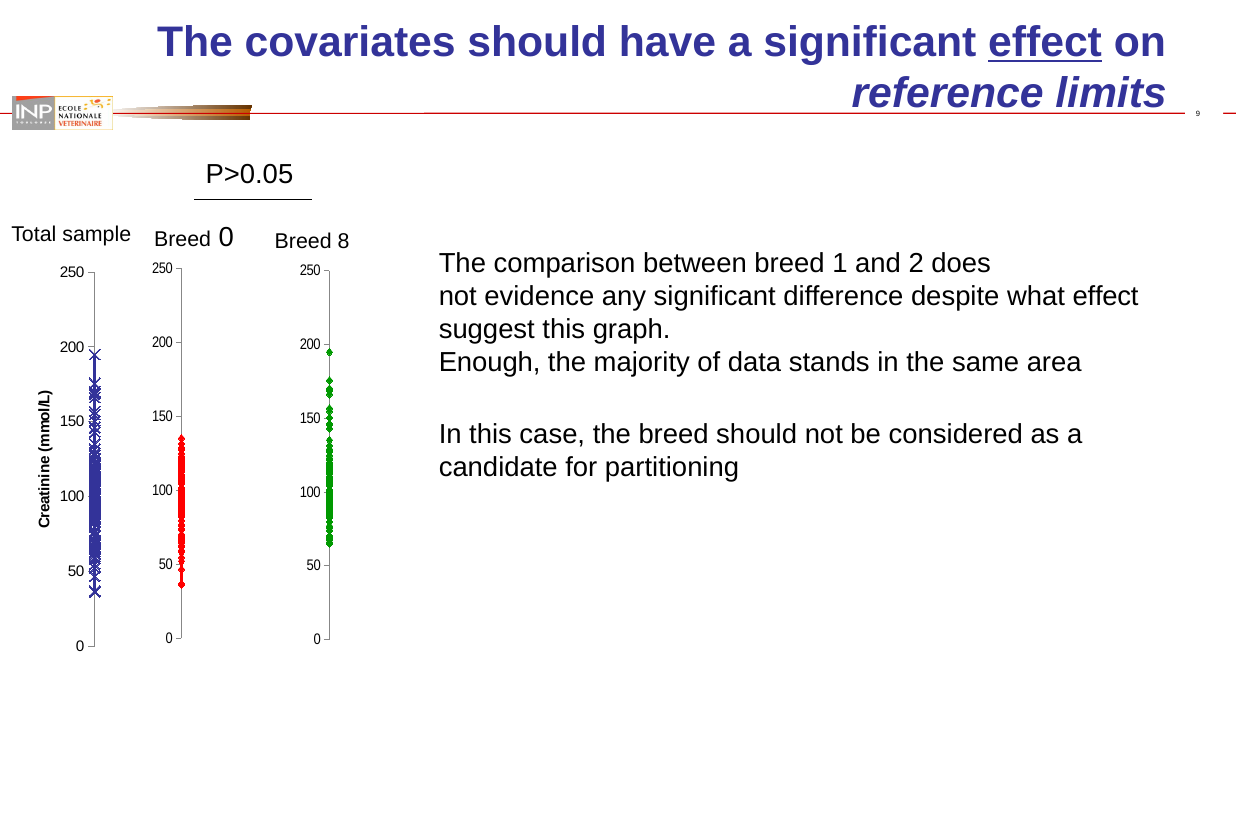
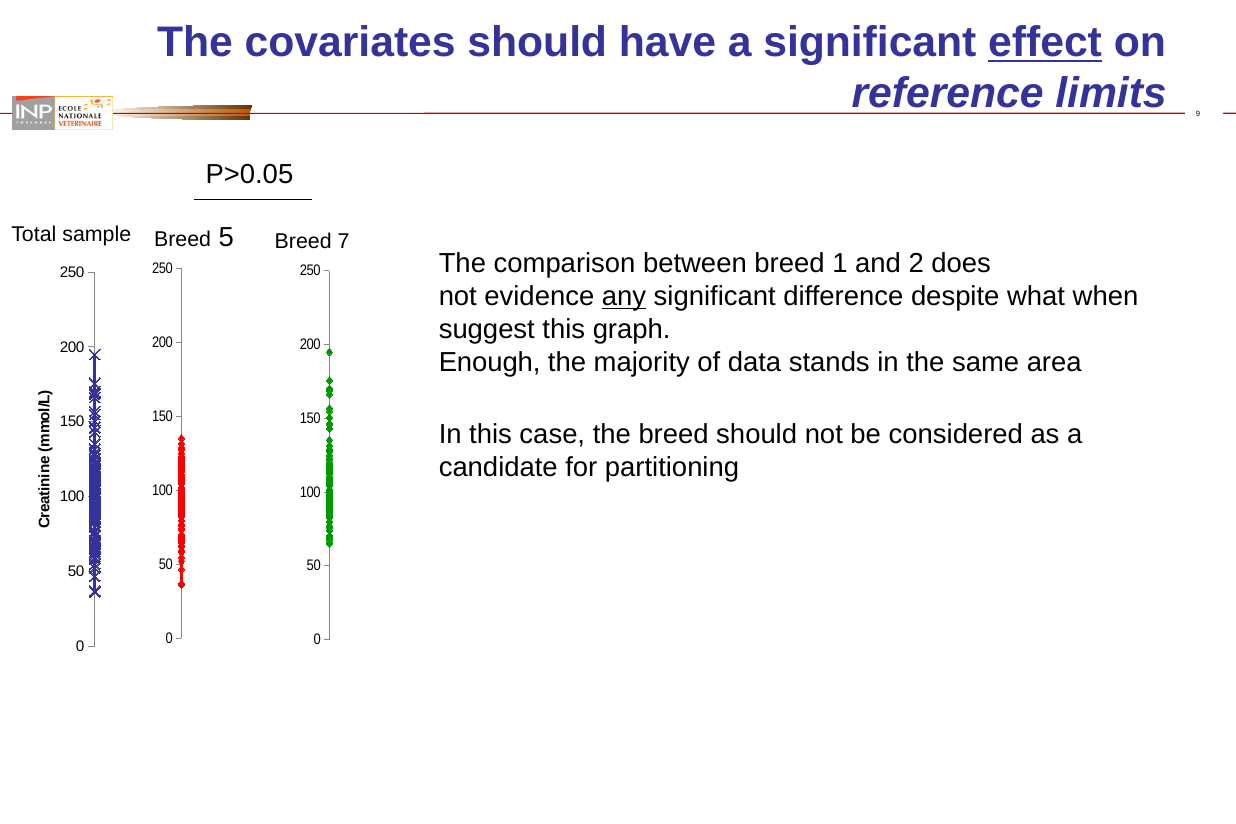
Breed 0: 0 -> 5 (226, 238)
8: 8 -> 7 (343, 241)
any underline: none -> present (624, 297)
what effect: effect -> when (1106, 297)
